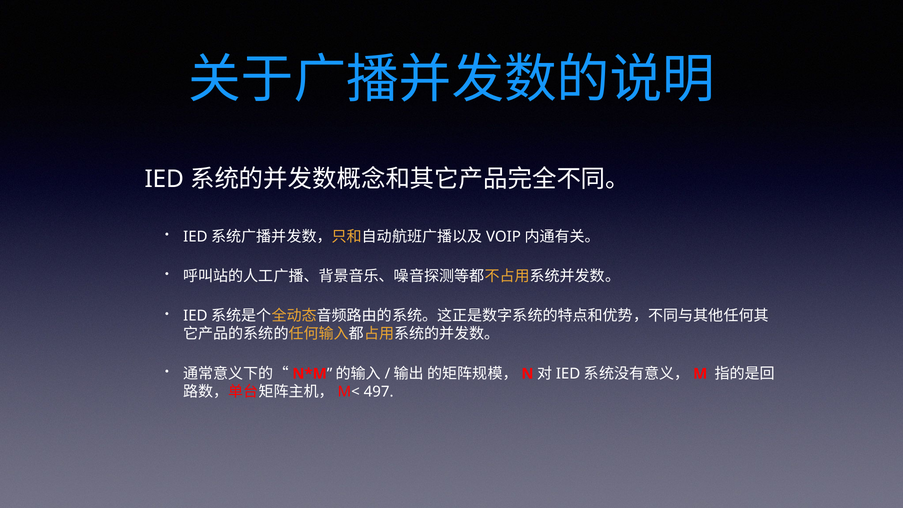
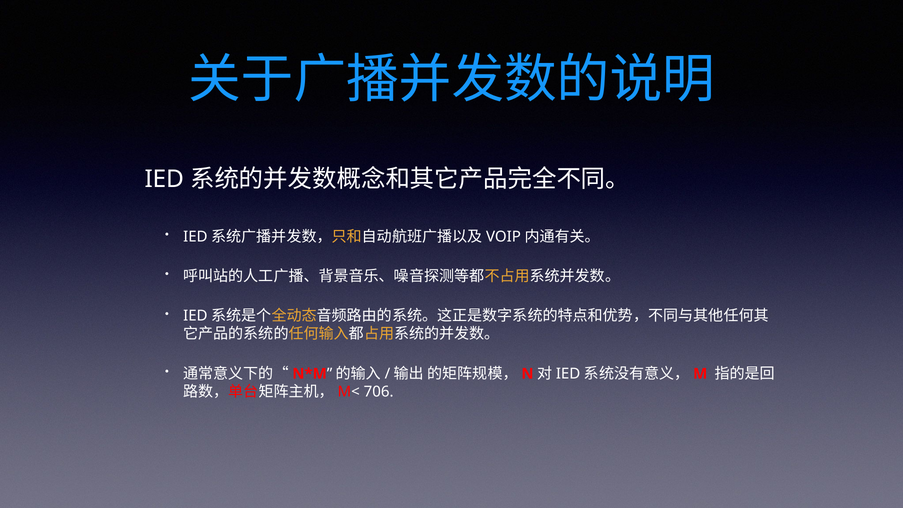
497: 497 -> 706 (379, 392)
